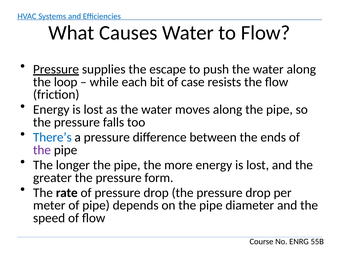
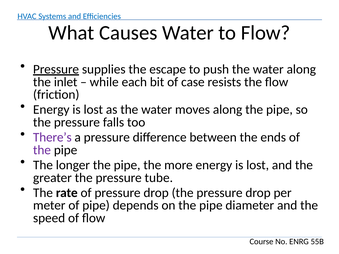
loop: loop -> inlet (66, 82)
There’s colour: blue -> purple (52, 137)
form: form -> tube (159, 178)
